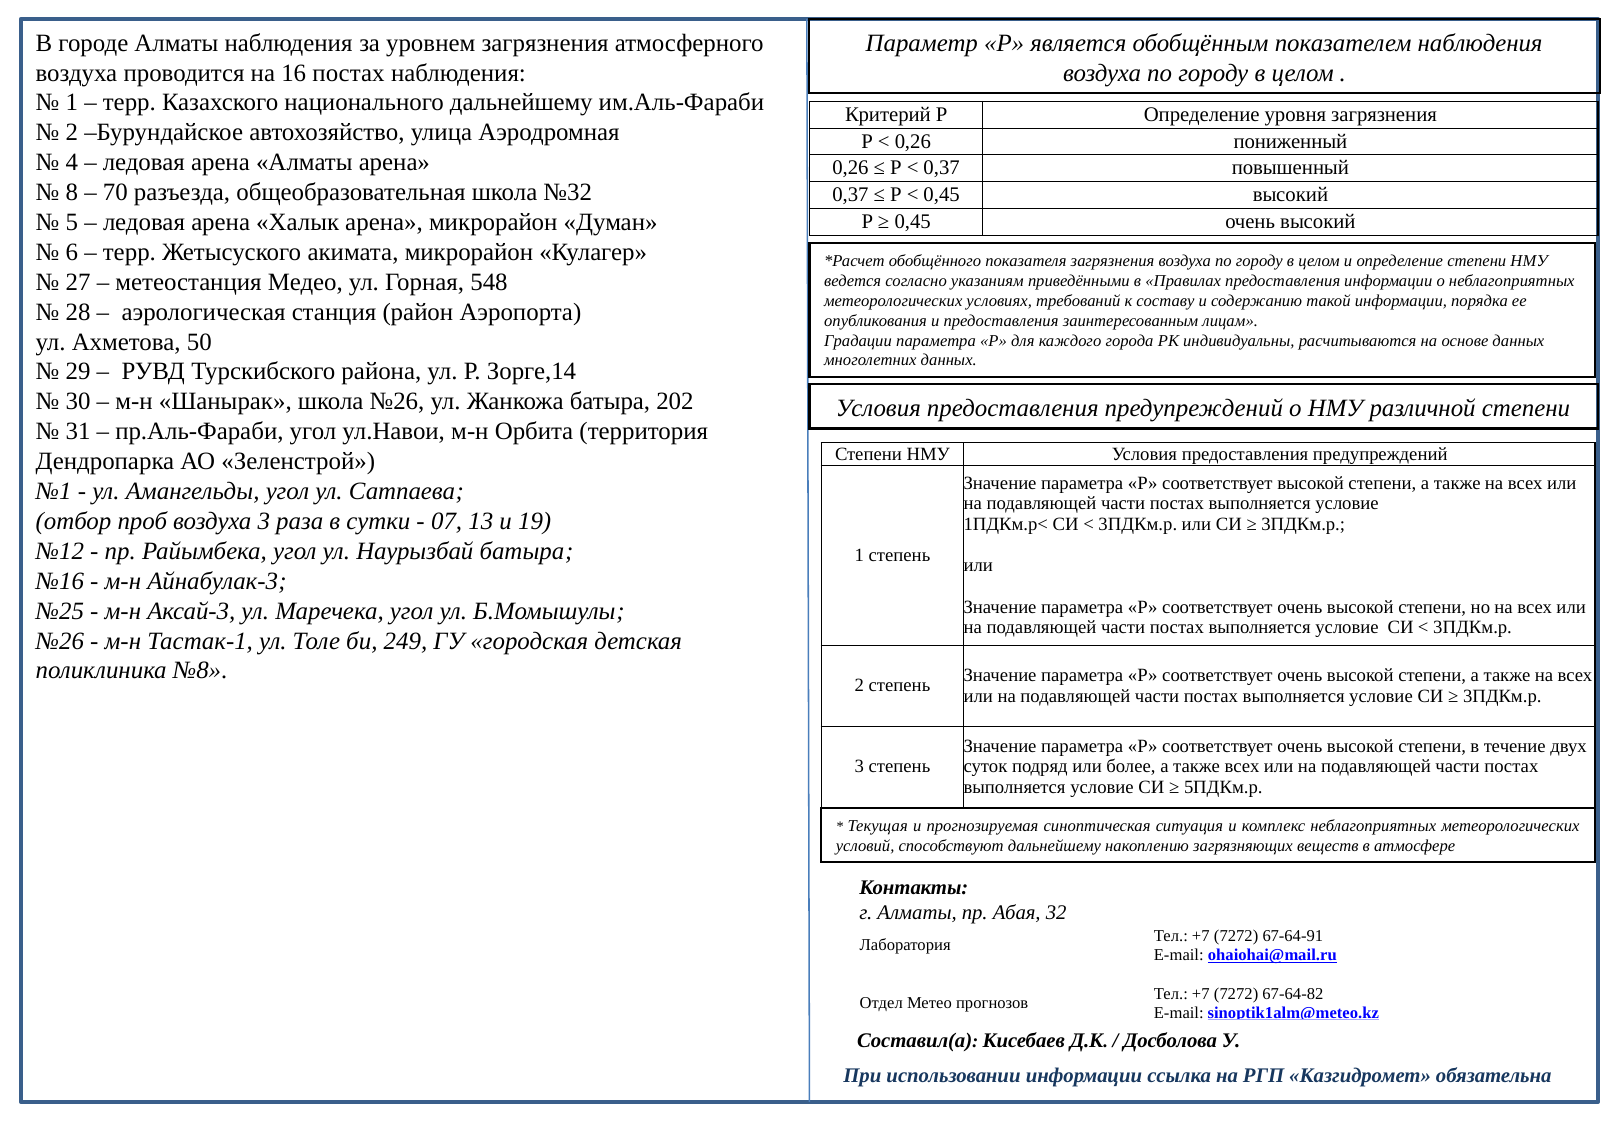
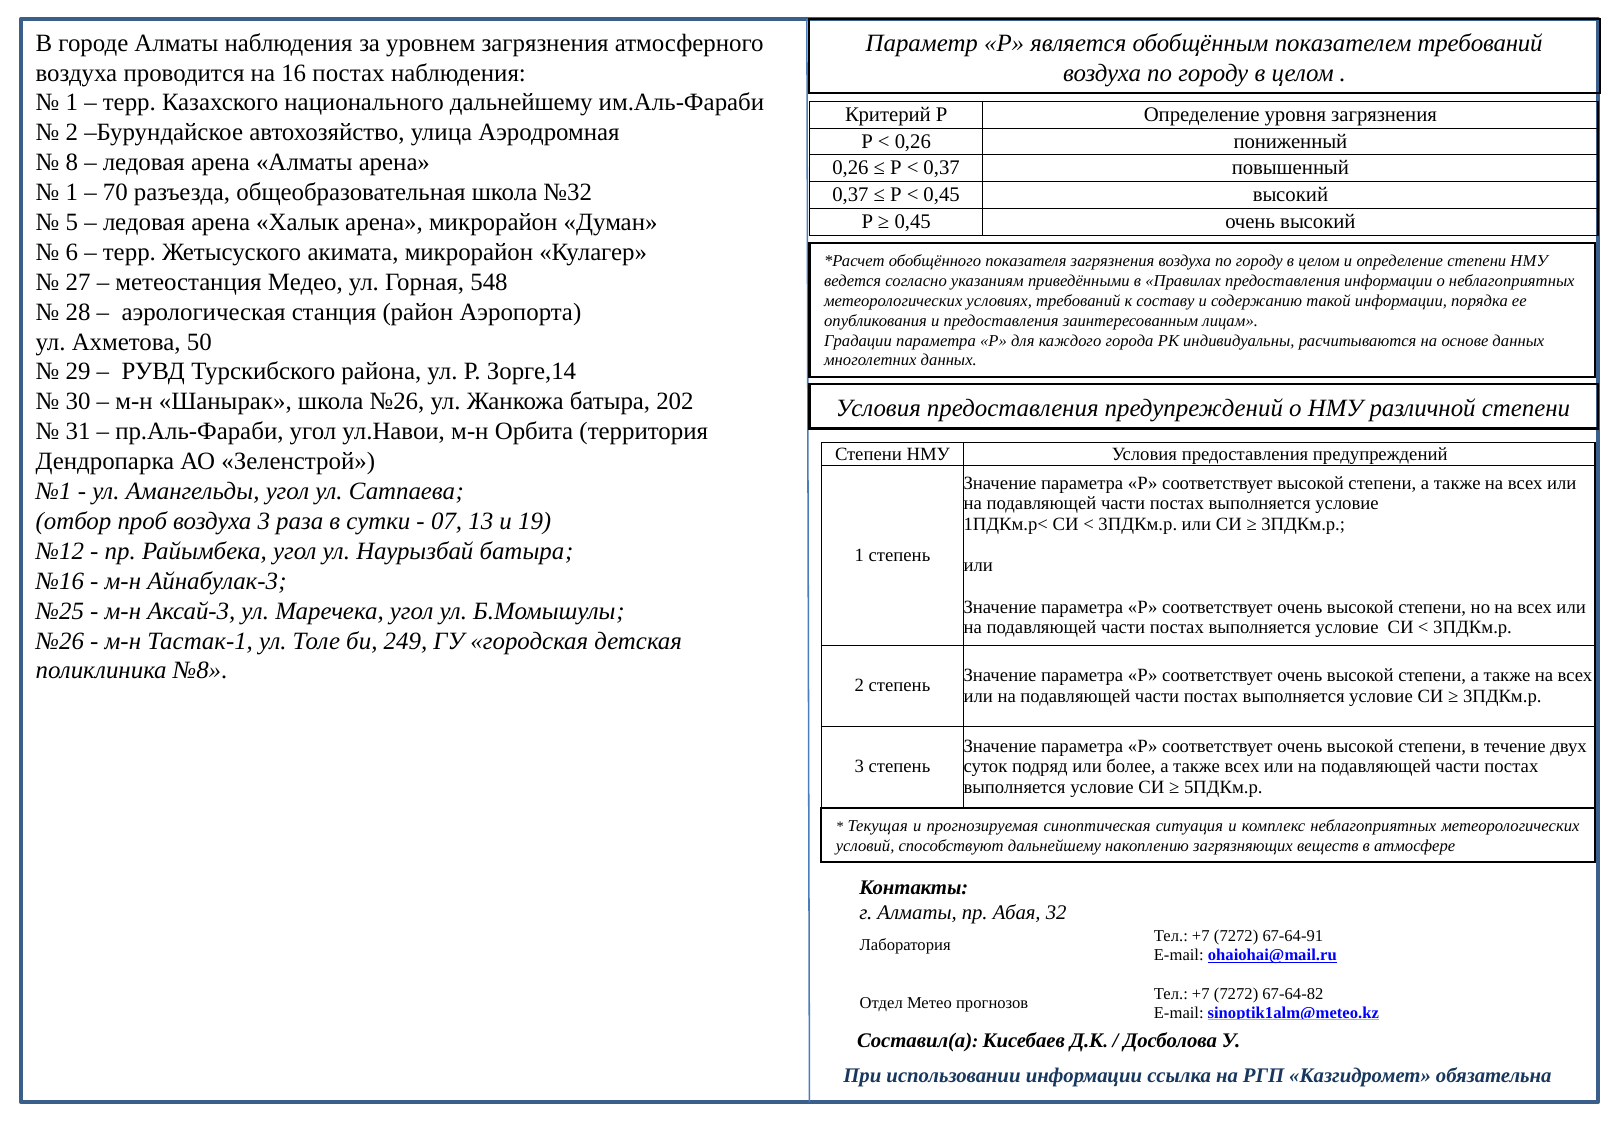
показателем наблюдения: наблюдения -> требований (1480, 43)
4: 4 -> 8 (72, 162)
8: 8 -> 1 (72, 192)
